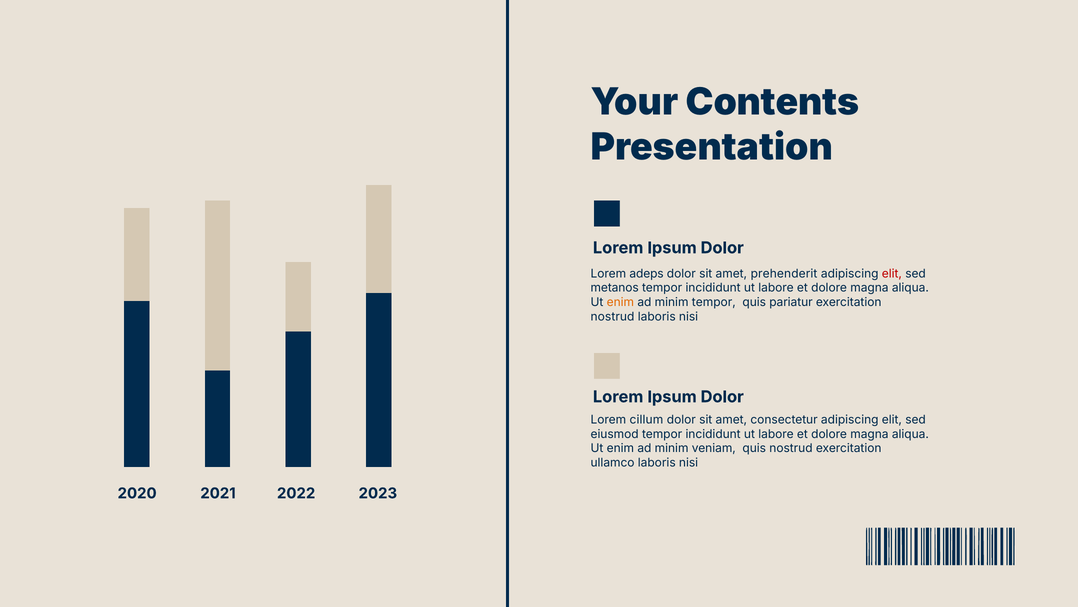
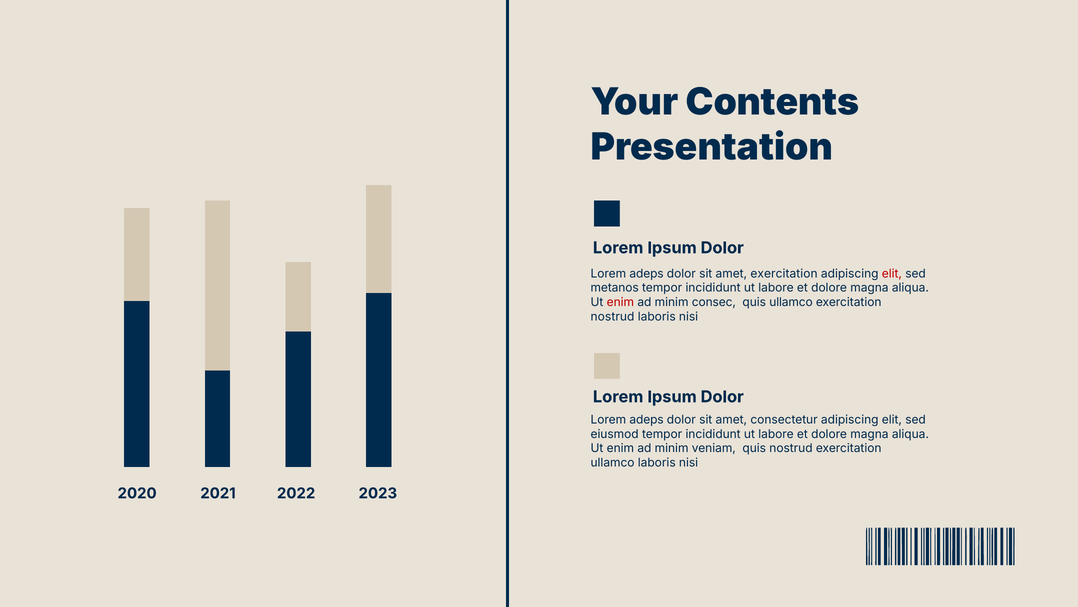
amet prehenderit: prehenderit -> exercitation (784, 273)
enim colour: orange -> red (620, 302)
minim tempor: tempor -> consec (714, 302)
quis pariatur: pariatur -> ullamco (791, 302)
cillum: cillum -> adeps (647, 419)
